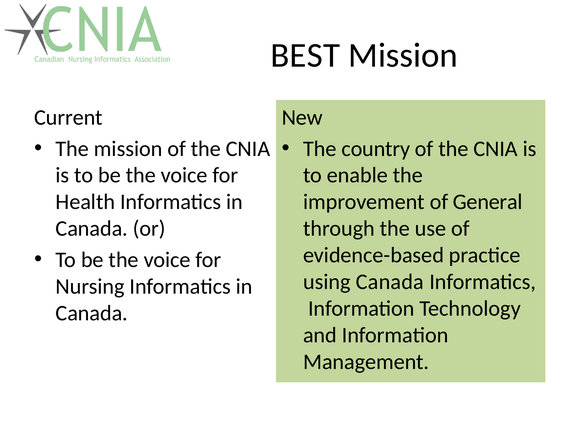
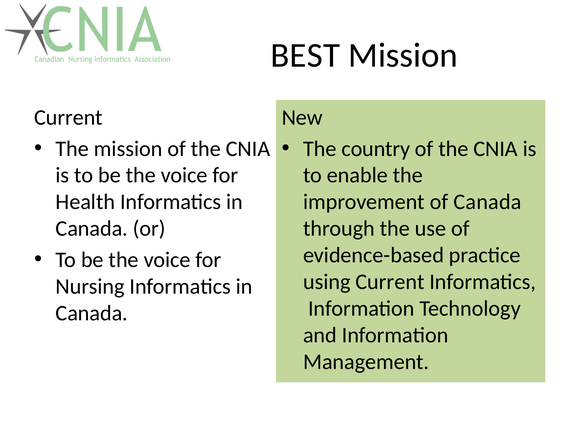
of General: General -> Canada (487, 202)
using Canada: Canada -> Current (390, 282)
